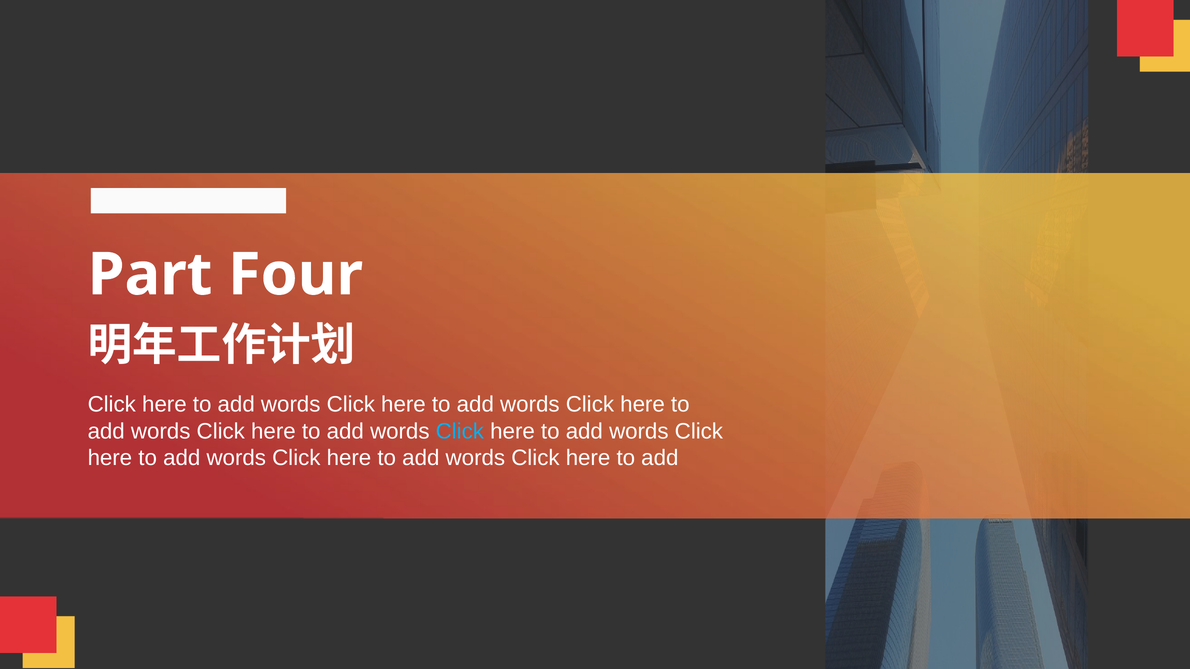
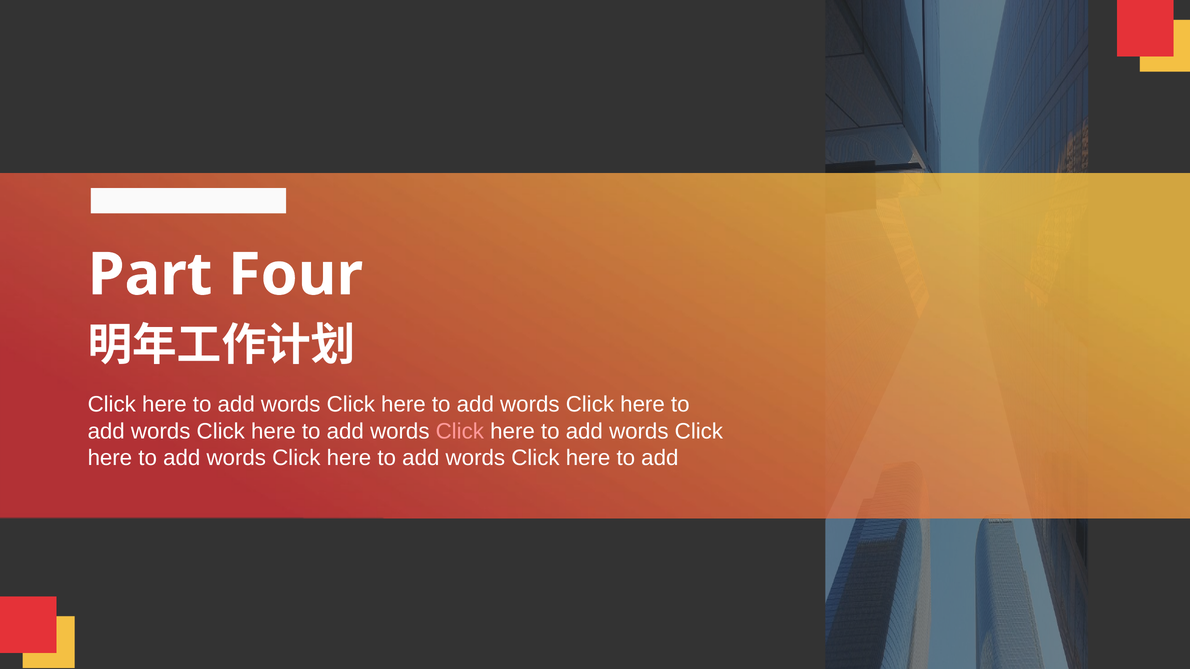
Click colour: light blue -> pink (460, 431)
